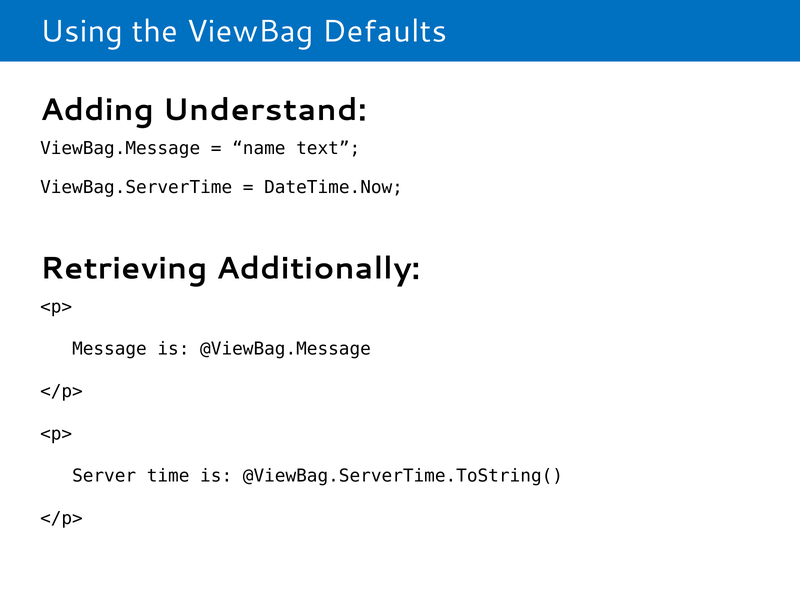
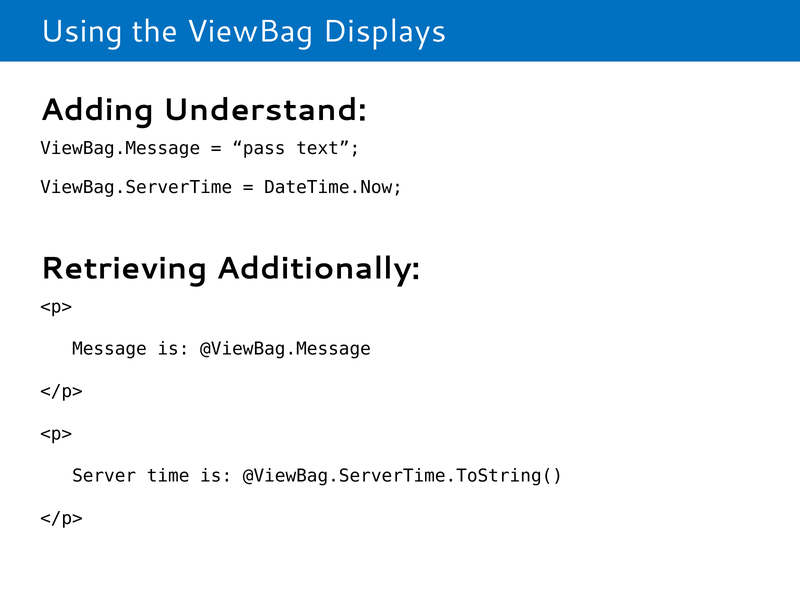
Defaults: Defaults -> Displays (385, 32)
name: name -> pass (259, 148)
